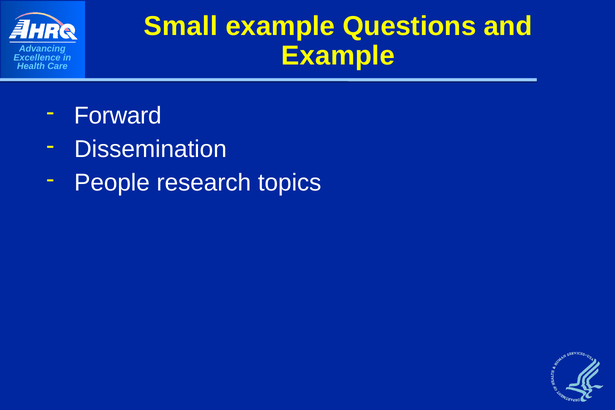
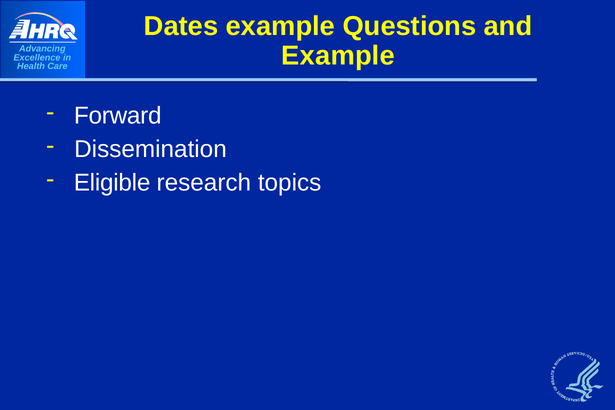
Small: Small -> Dates (181, 26)
People: People -> Eligible (112, 183)
